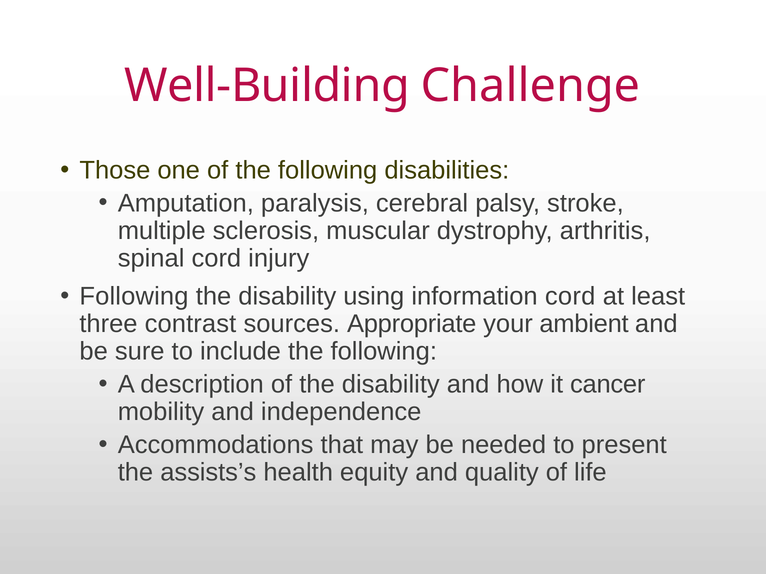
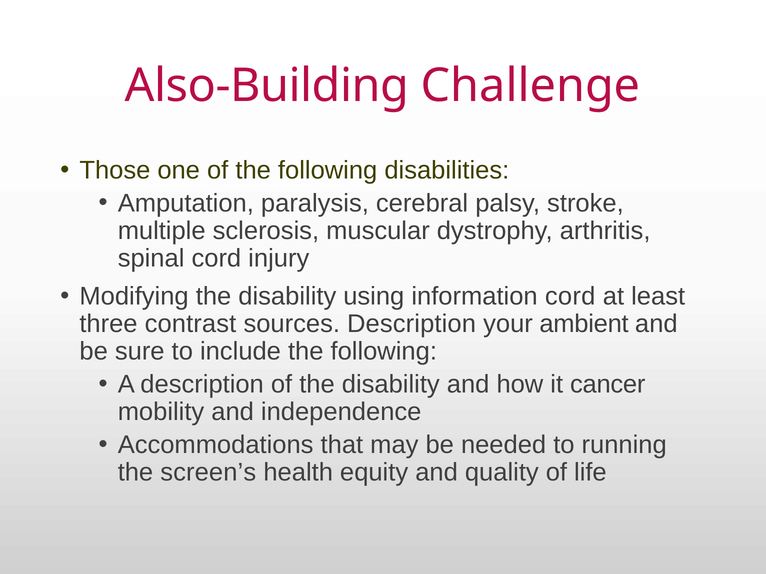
Well-Building: Well-Building -> Also-Building (267, 86)
Following: Following -> Modifying (134, 297)
sources Appropriate: Appropriate -> Description (412, 324)
present: present -> running (624, 445)
assists’s: assists’s -> screen’s (208, 473)
